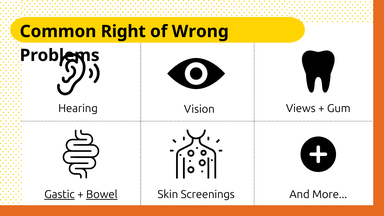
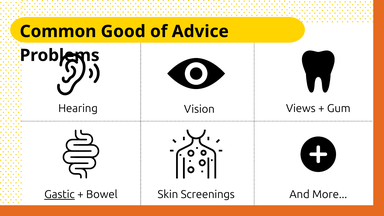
Right: Right -> Good (123, 31)
Wrong: Wrong -> Advice (200, 31)
Bowel underline: present -> none (102, 195)
